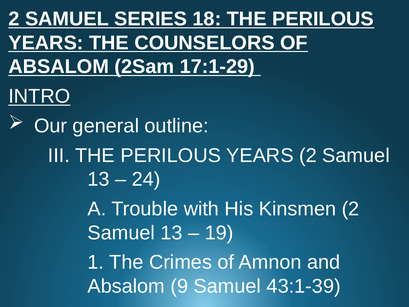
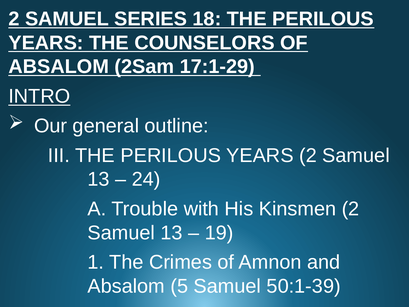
9: 9 -> 5 (179, 286)
43:1-39: 43:1-39 -> 50:1-39 (304, 286)
